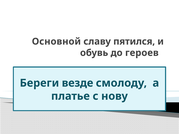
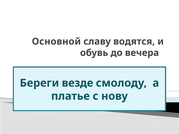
пятился: пятился -> водятся (134, 42)
героев: героев -> вечера (142, 53)
